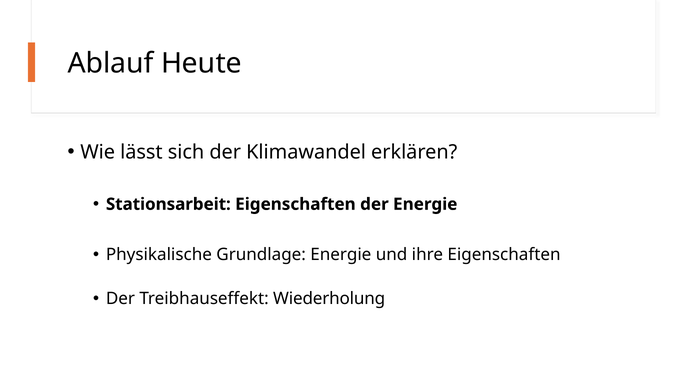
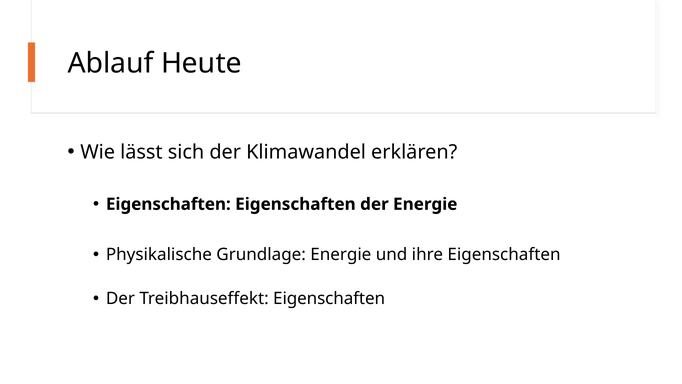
Stationsarbeit: Stationsarbeit -> Eigenschaften (168, 204)
Treibhauseffekt Wiederholung: Wiederholung -> Eigenschaften (329, 298)
